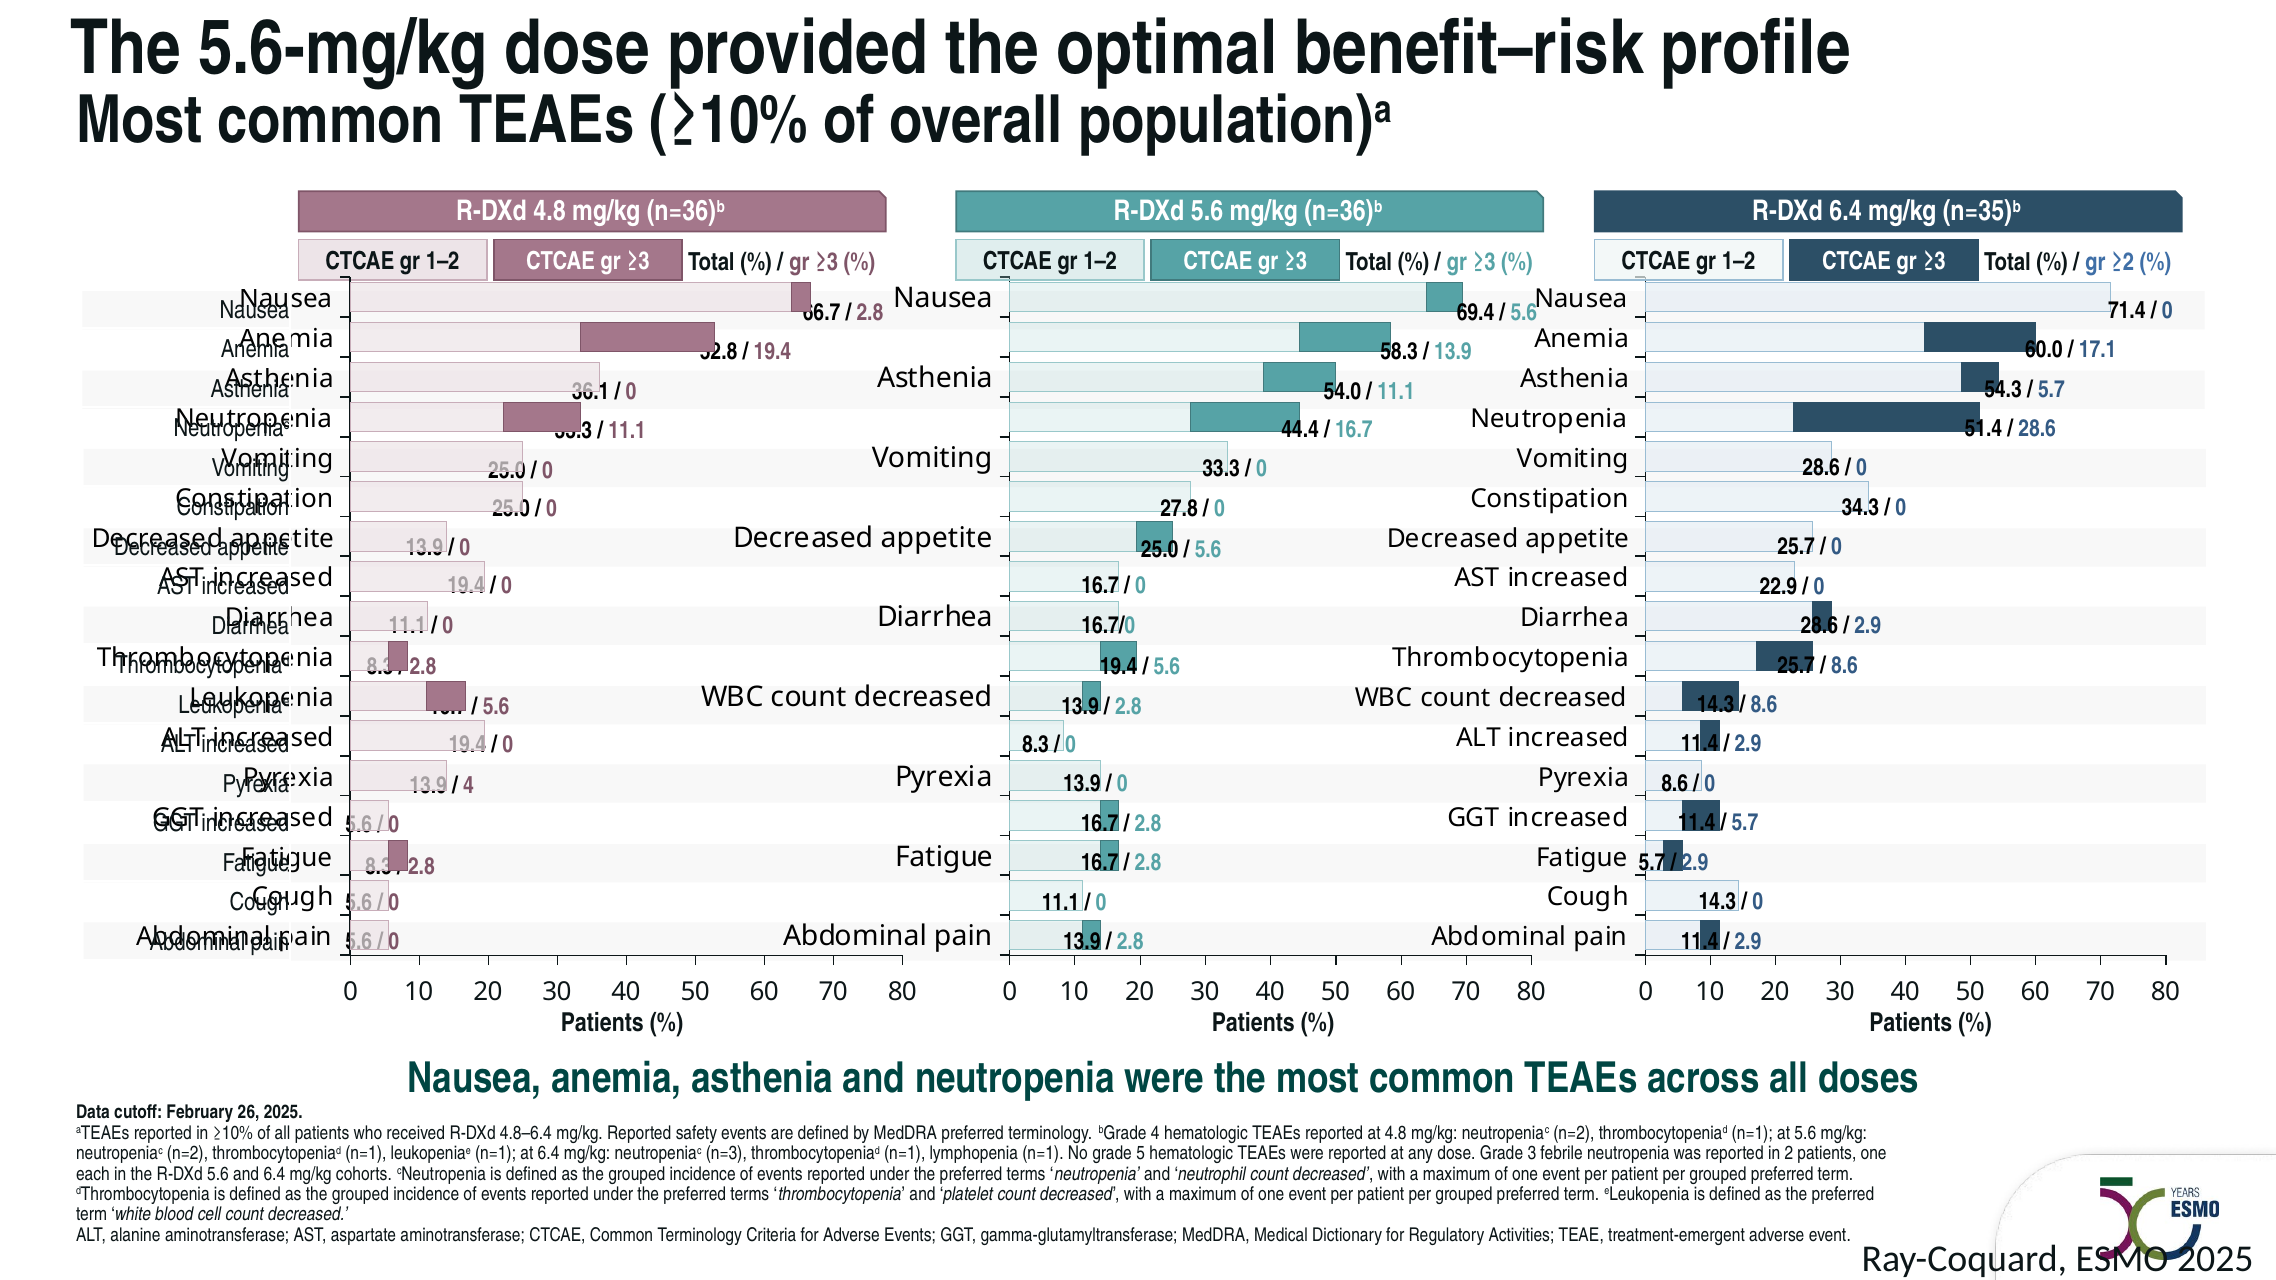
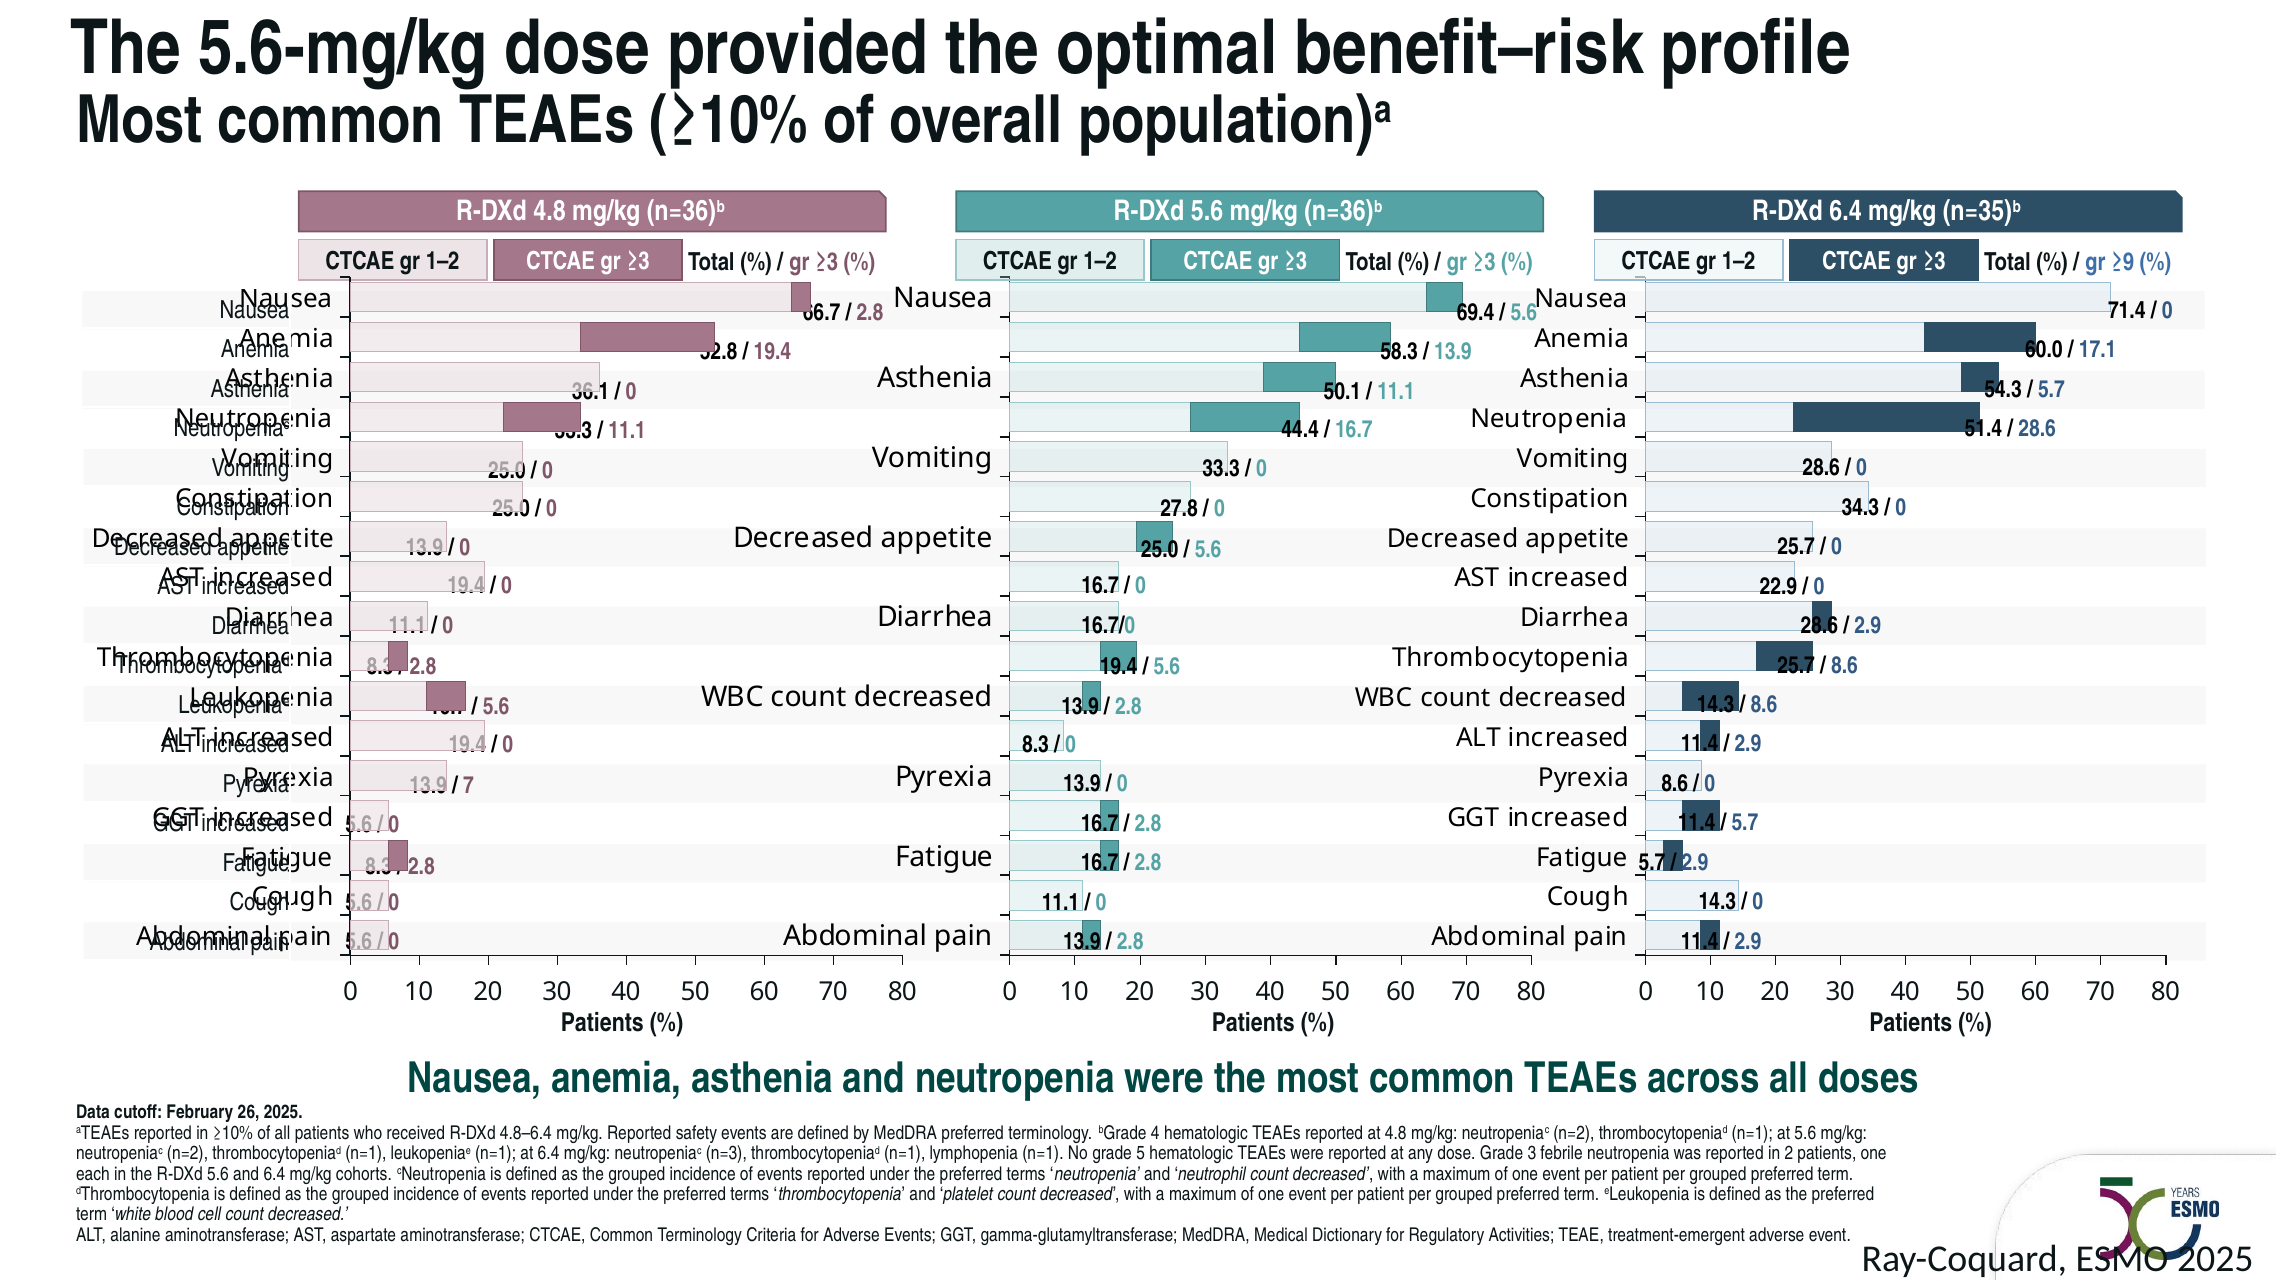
≥2: ≥2 -> ≥9 (2123, 262)
54.0: 54.0 -> 50.1 (1342, 391)
4: 4 -> 7 (469, 786)
